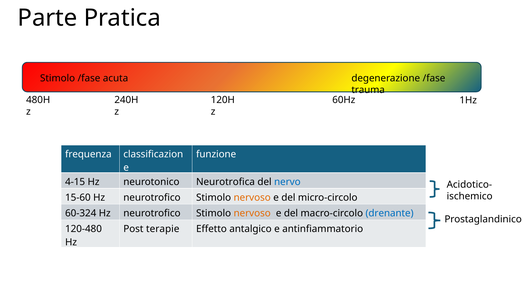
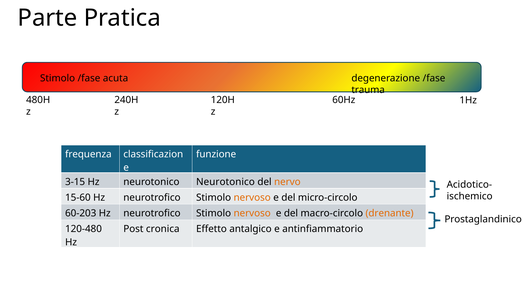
4-15: 4-15 -> 3-15 (75, 182)
neurotonico Neurotrofica: Neurotrofica -> Neurotonico (225, 182)
nervo colour: blue -> orange (287, 182)
60-324: 60-324 -> 60-203 (81, 213)
drenante colour: blue -> orange (390, 213)
terapie: terapie -> cronica (163, 229)
